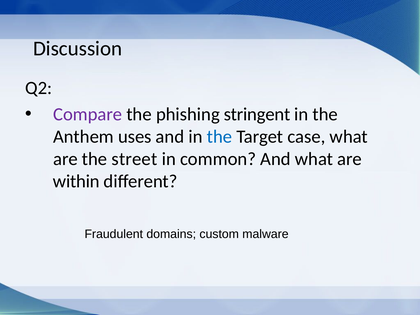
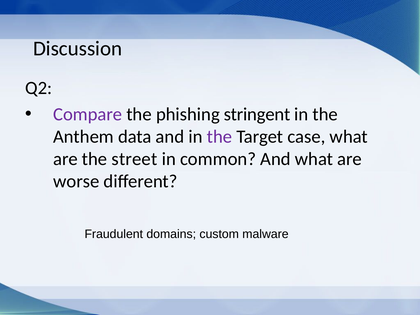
uses: uses -> data (135, 137)
the colour: blue -> purple (219, 137)
within: within -> worse (76, 181)
